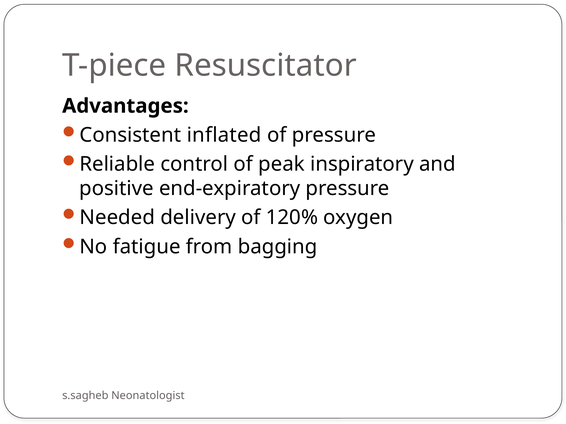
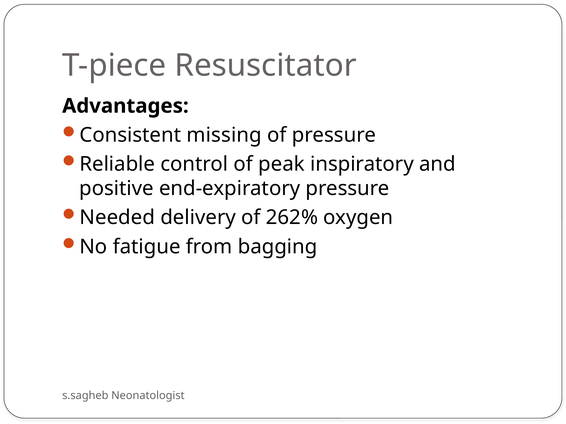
inflated: inflated -> missing (224, 135)
120%: 120% -> 262% (292, 218)
